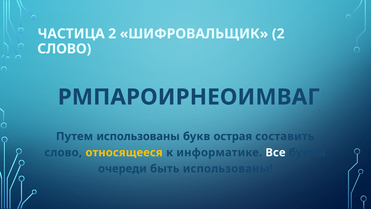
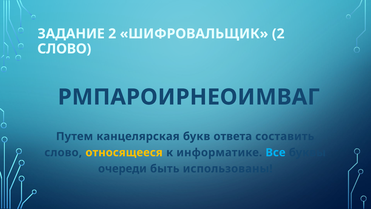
ЧАСТИЦА: ЧАСТИЦА -> ЗАДАНИЕ (71, 34)
Путем использованы: использованы -> канцелярская (138, 136)
острая: острая -> ответа (233, 136)
Все colour: white -> light blue (275, 152)
